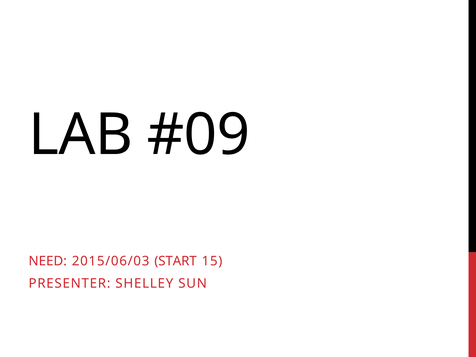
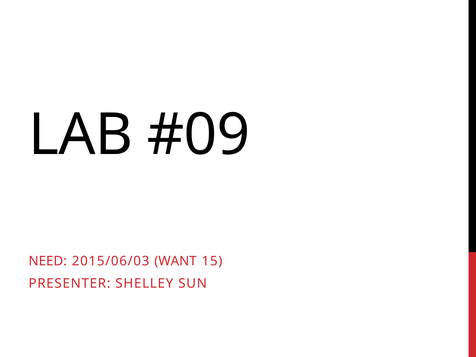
START: START -> WANT (175, 261)
